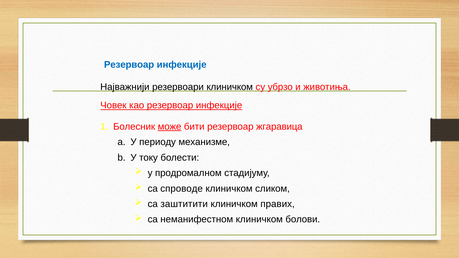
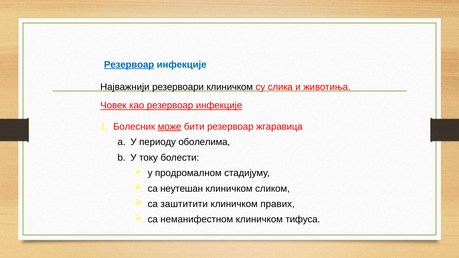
Резервоар underline: none -> present (129, 65)
убрзо: убрзо -> слика (280, 87)
механизме: механизме -> оболелима (204, 142)
спроводе: спроводе -> неутешан (182, 189)
болови: болови -> тифуса (303, 220)
